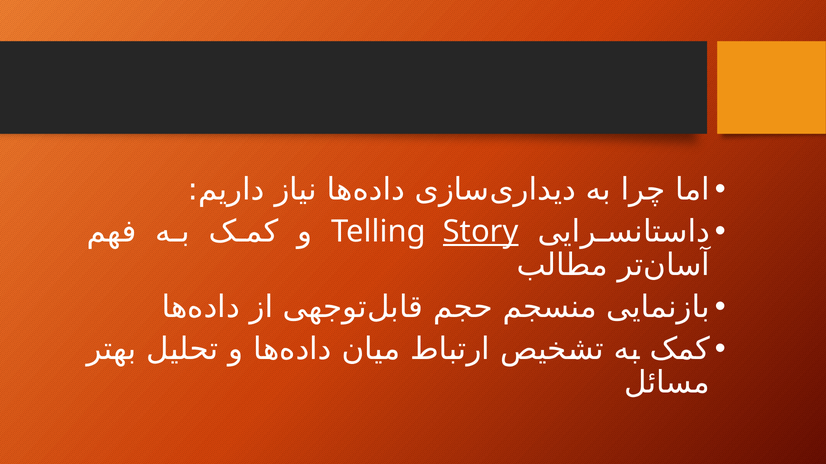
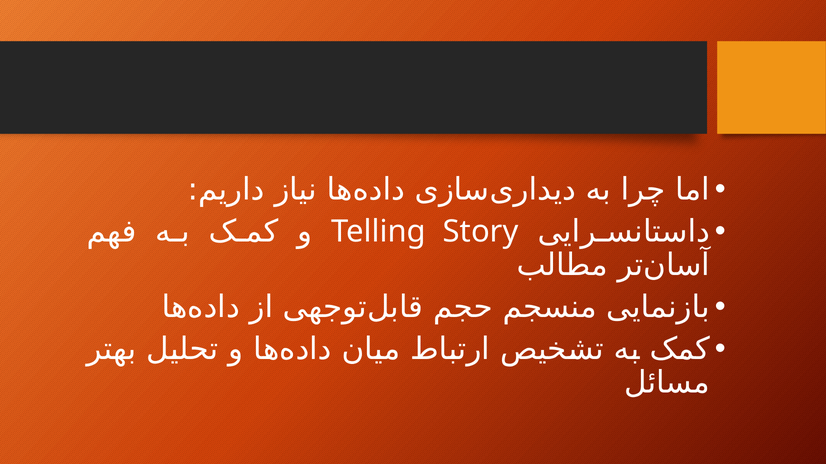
Story underline: present -> none (481, 232)
